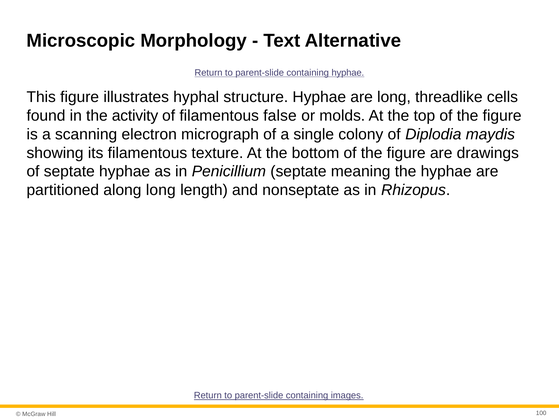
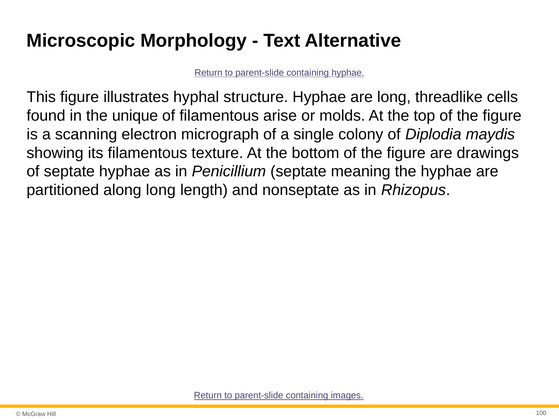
activity: activity -> unique (135, 116)
false: false -> arise (280, 116)
